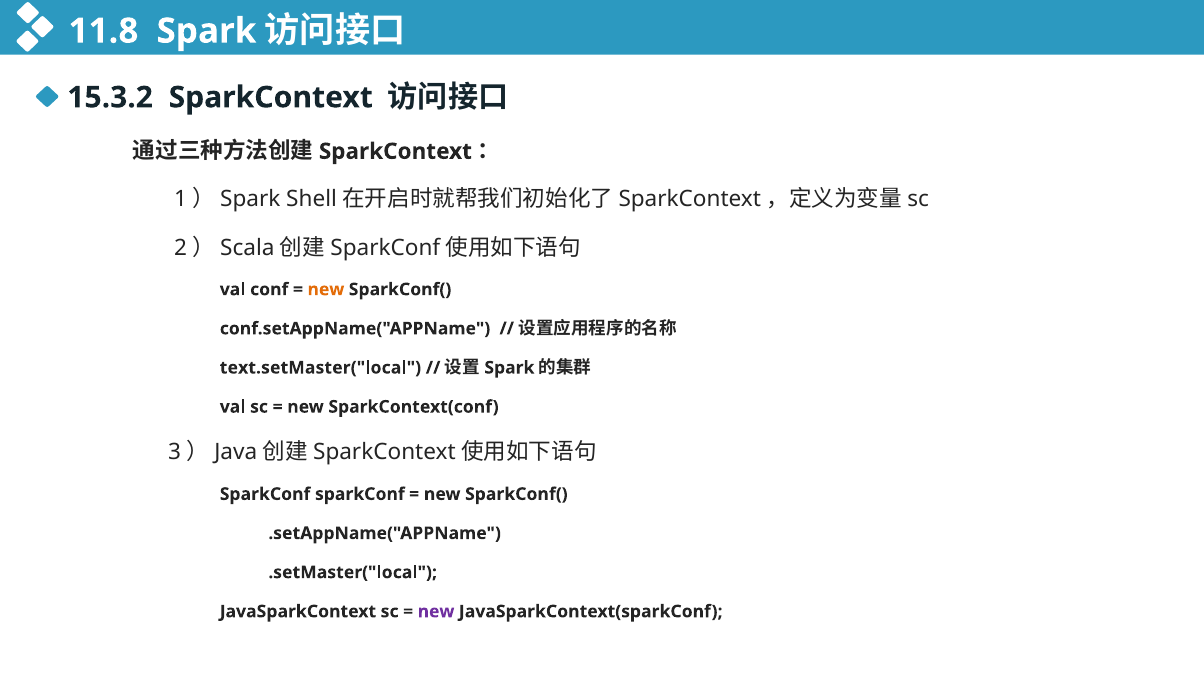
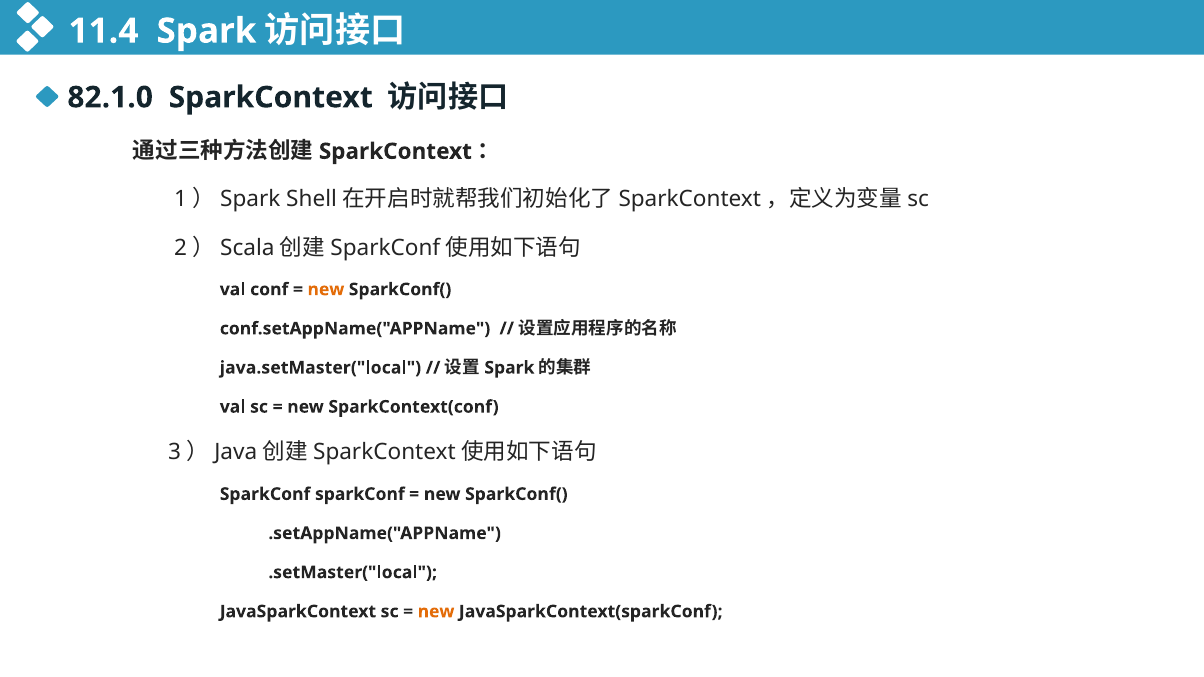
11.8: 11.8 -> 11.4 (103, 31)
15.3.2: 15.3.2 -> 82.1.0 (110, 97)
text.setMaster("local: text.setMaster("local -> java.setMaster("local (320, 368)
new colour: purple -> orange (436, 611)
